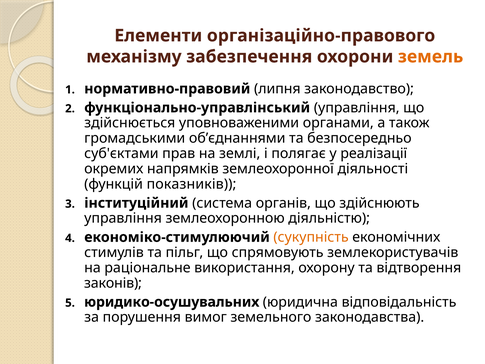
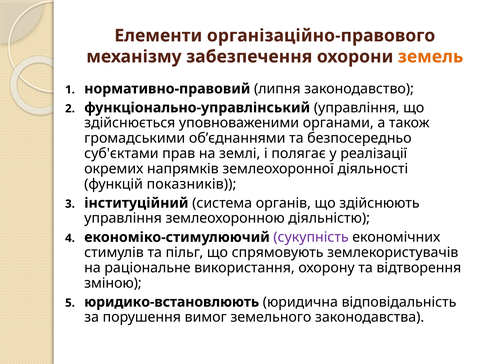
сукупність colour: orange -> purple (311, 237)
законів: законів -> зміною (113, 283)
юридико-осушувальних: юридико-осушувальних -> юридико-встановлюють (172, 302)
